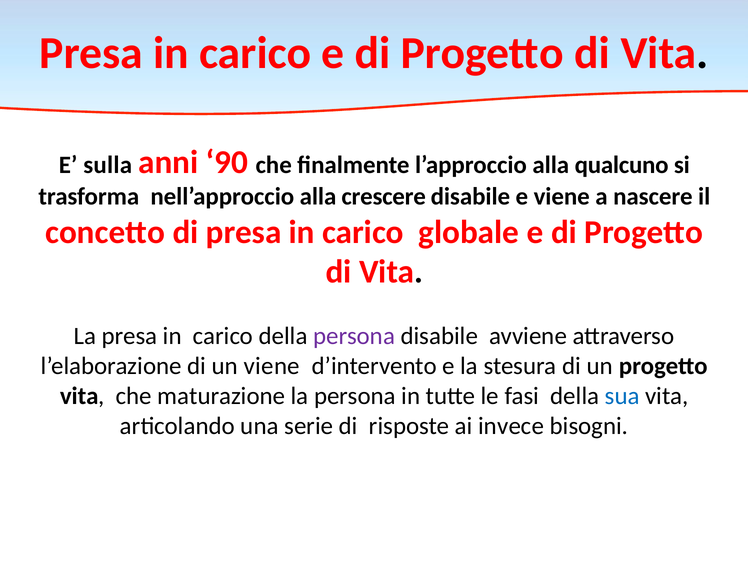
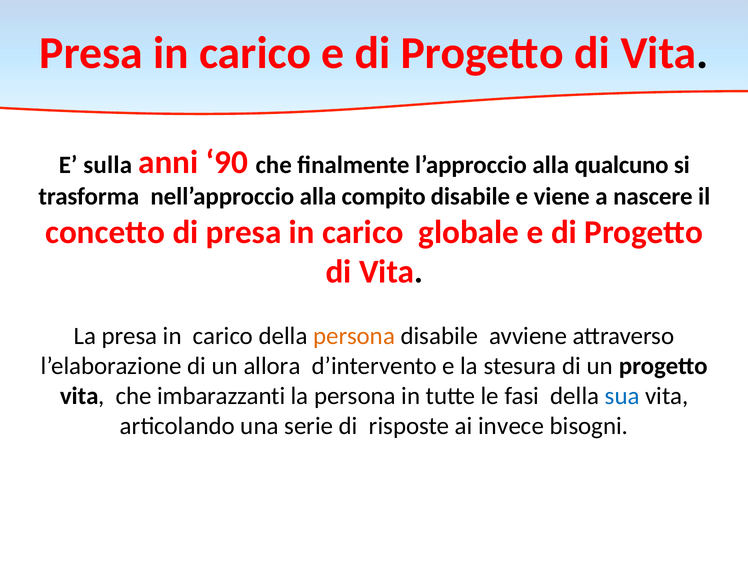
crescere: crescere -> compito (384, 197)
persona colour: purple -> orange (354, 336)
un viene: viene -> allora (272, 366)
maturazione: maturazione -> imbarazzanti (221, 396)
